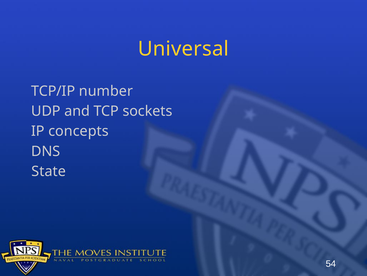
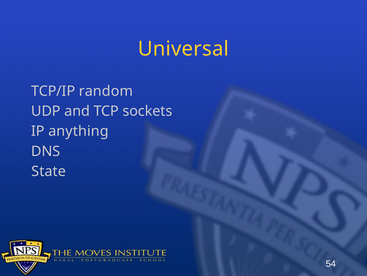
number: number -> random (106, 91)
concepts: concepts -> anything (78, 131)
